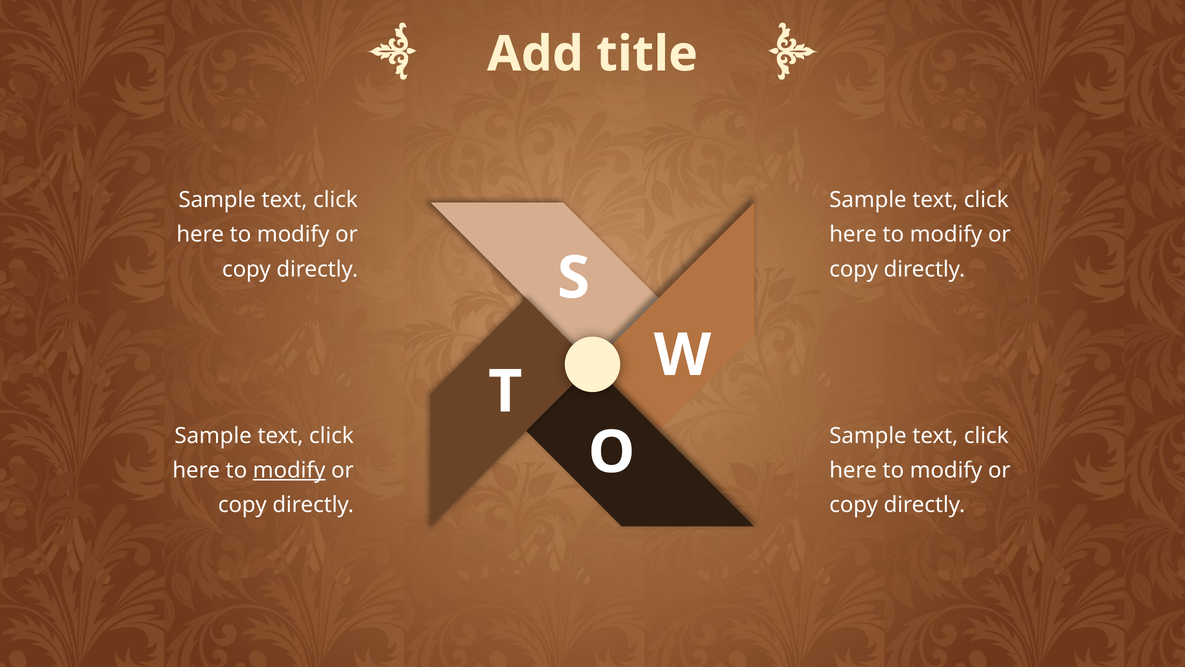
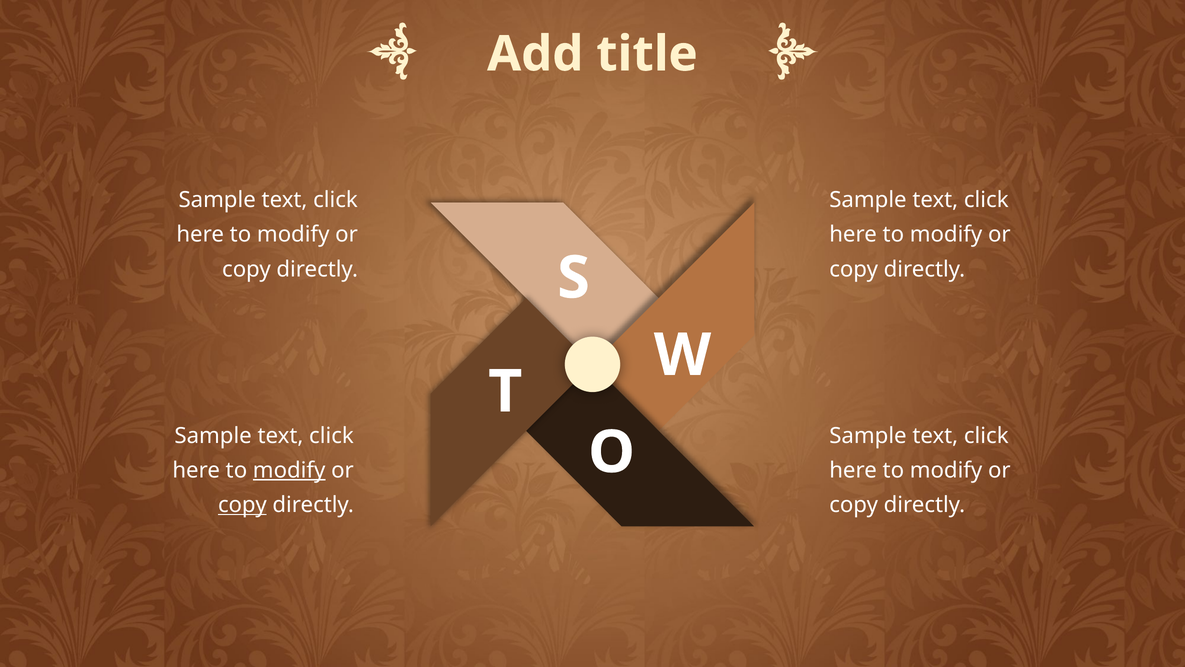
copy underline: none -> present (242, 505)
